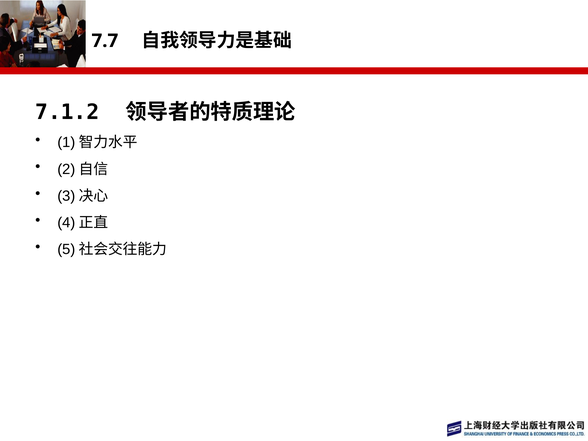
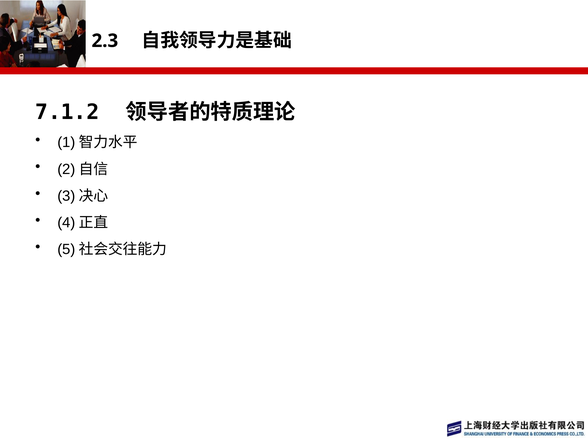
7.7: 7.7 -> 2.3 (105, 41)
